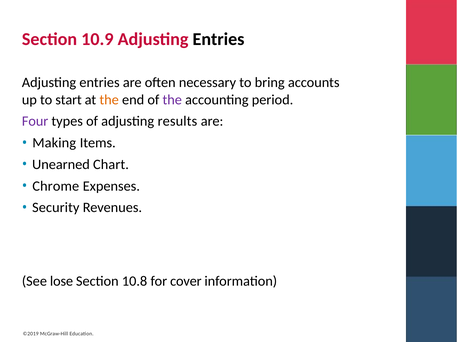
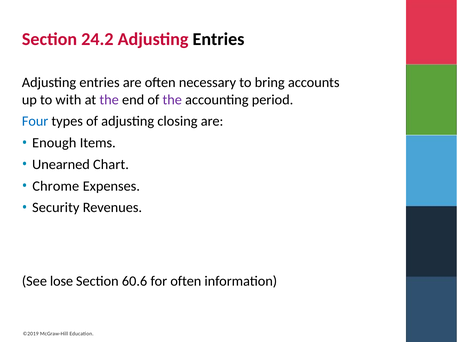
10.9: 10.9 -> 24.2 (97, 39)
start: start -> with (68, 100)
the colour: orange -> purple (109, 100)
Four colour: purple -> blue (35, 122)
results: results -> closing (177, 122)
Making: Making -> Enough (54, 143)
10.8: 10.8 -> 60.6 (135, 282)
for cover: cover -> often (186, 282)
